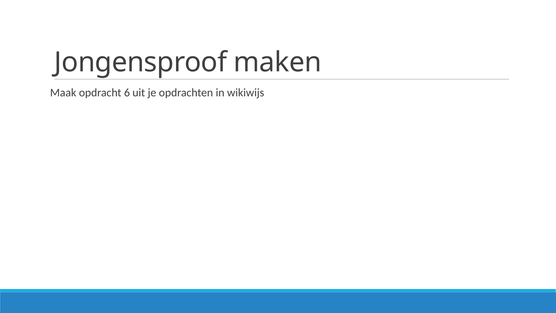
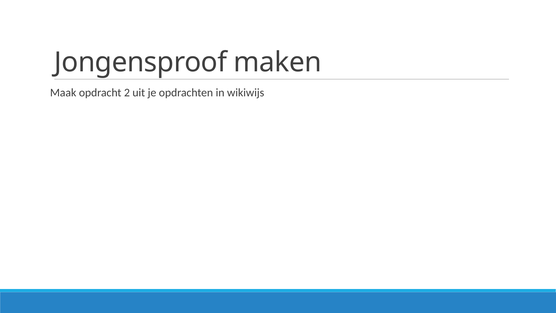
6: 6 -> 2 (127, 92)
